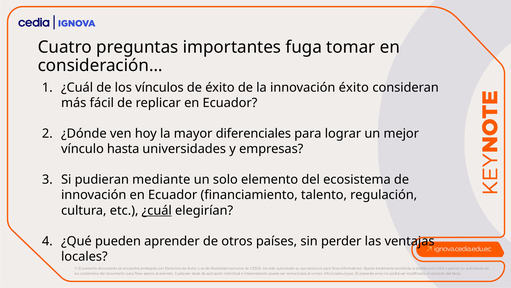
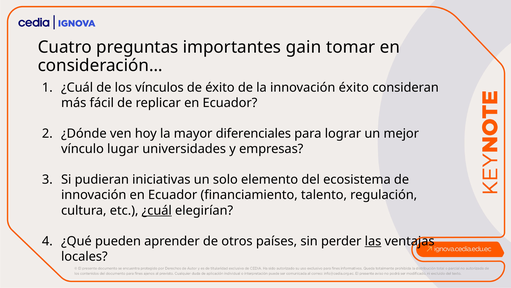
fuga: fuga -> gain (304, 47)
hasta: hasta -> lugar (123, 149)
mediante: mediante -> iniciativas (161, 179)
las underline: none -> present (373, 241)
